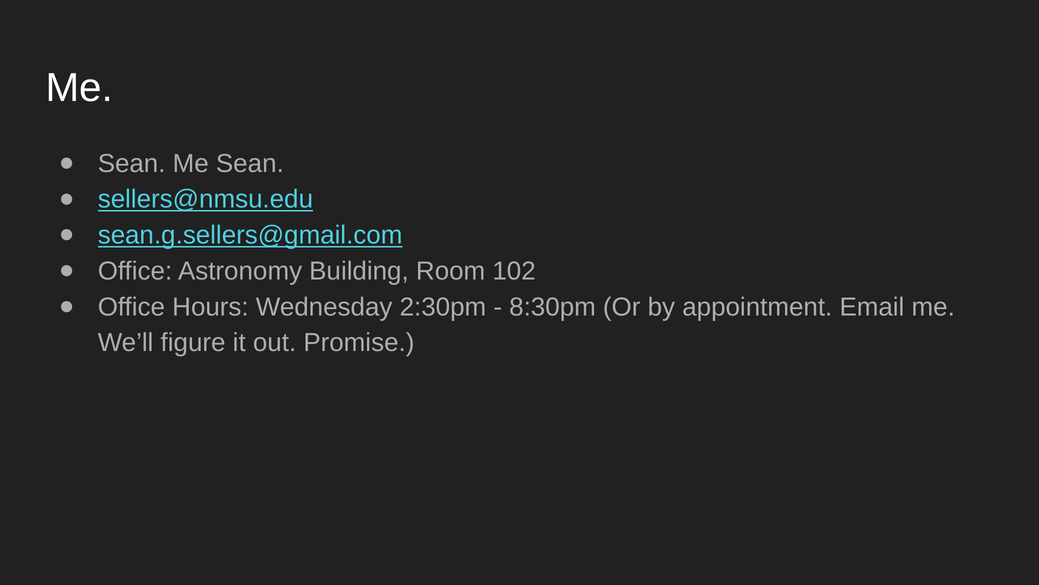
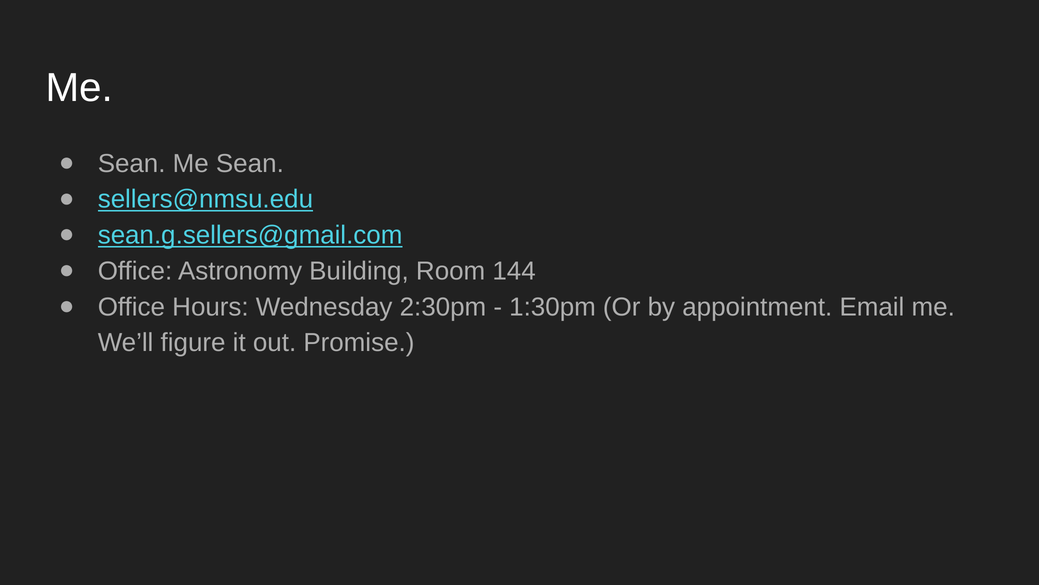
102: 102 -> 144 (514, 271)
8:30pm: 8:30pm -> 1:30pm (553, 307)
